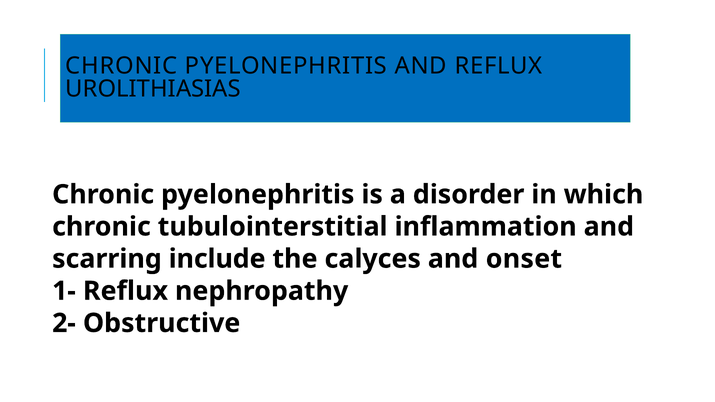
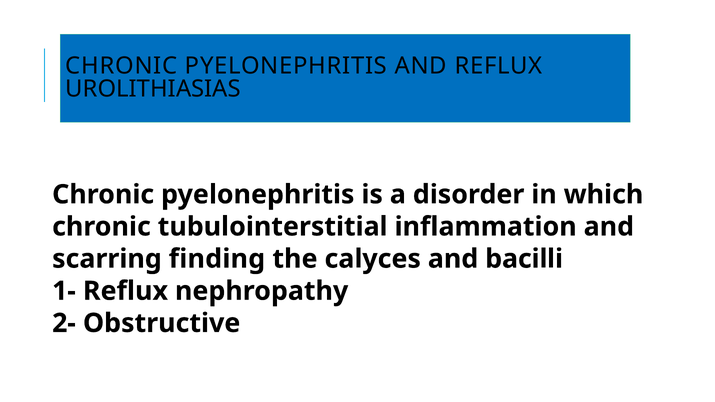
include: include -> finding (217, 259)
onset: onset -> bacilli (524, 259)
